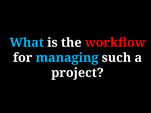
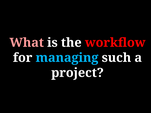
What colour: light blue -> pink (27, 43)
